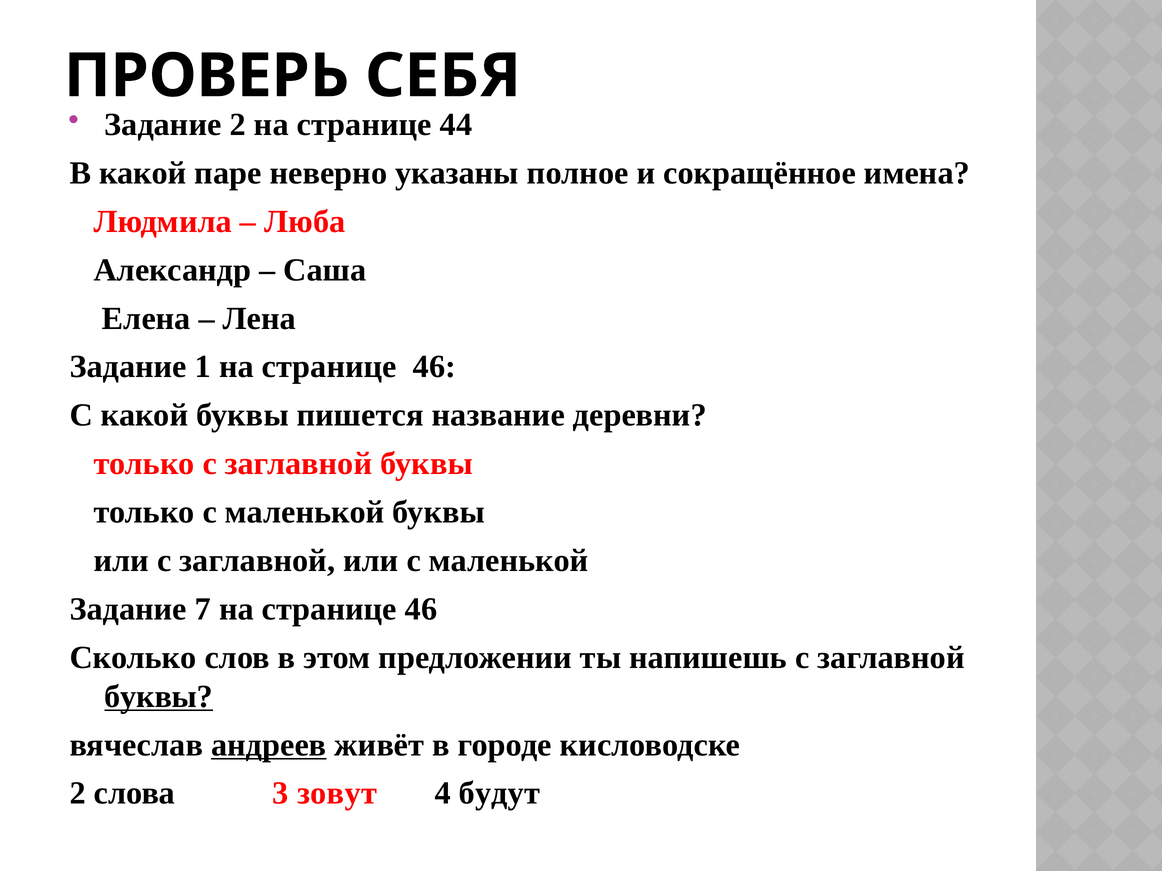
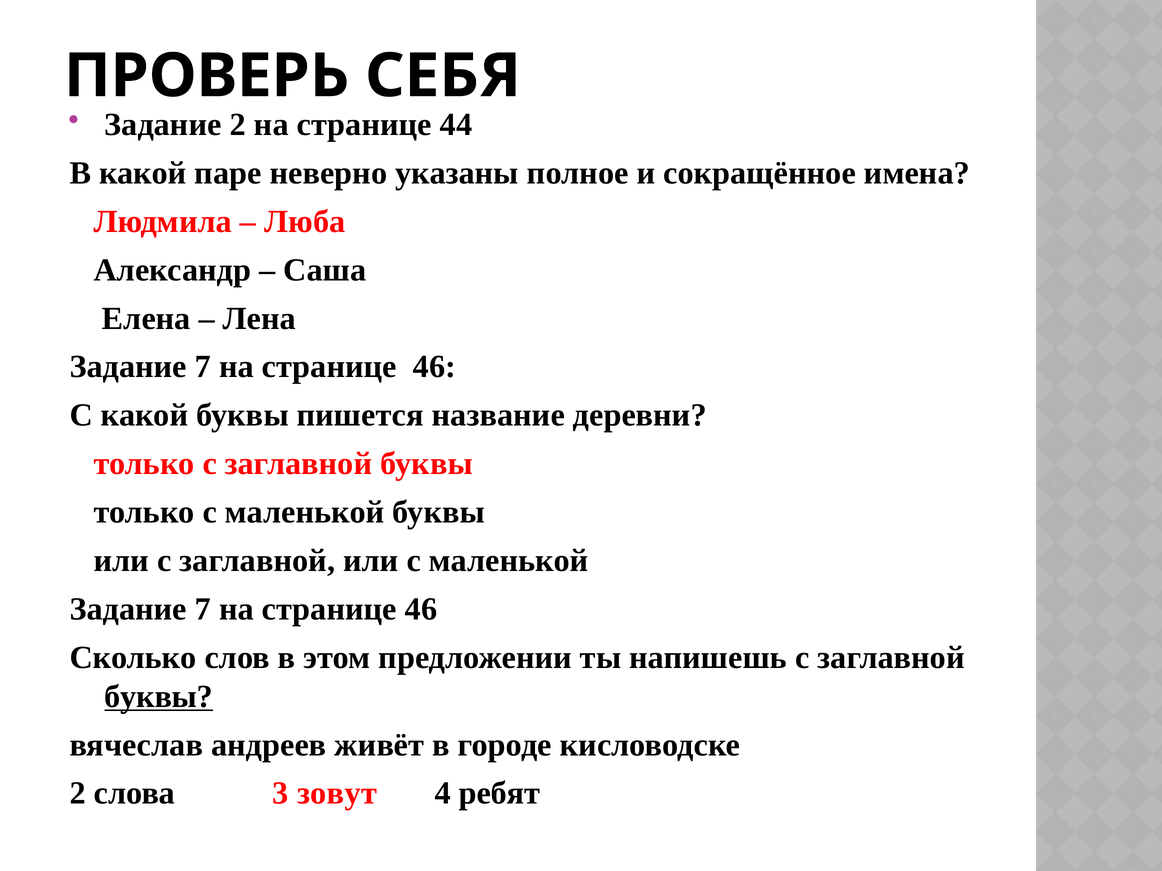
1: 1 -> 7 (203, 367)
андреев underline: present -> none (269, 745)
будут: будут -> ребят (500, 794)
